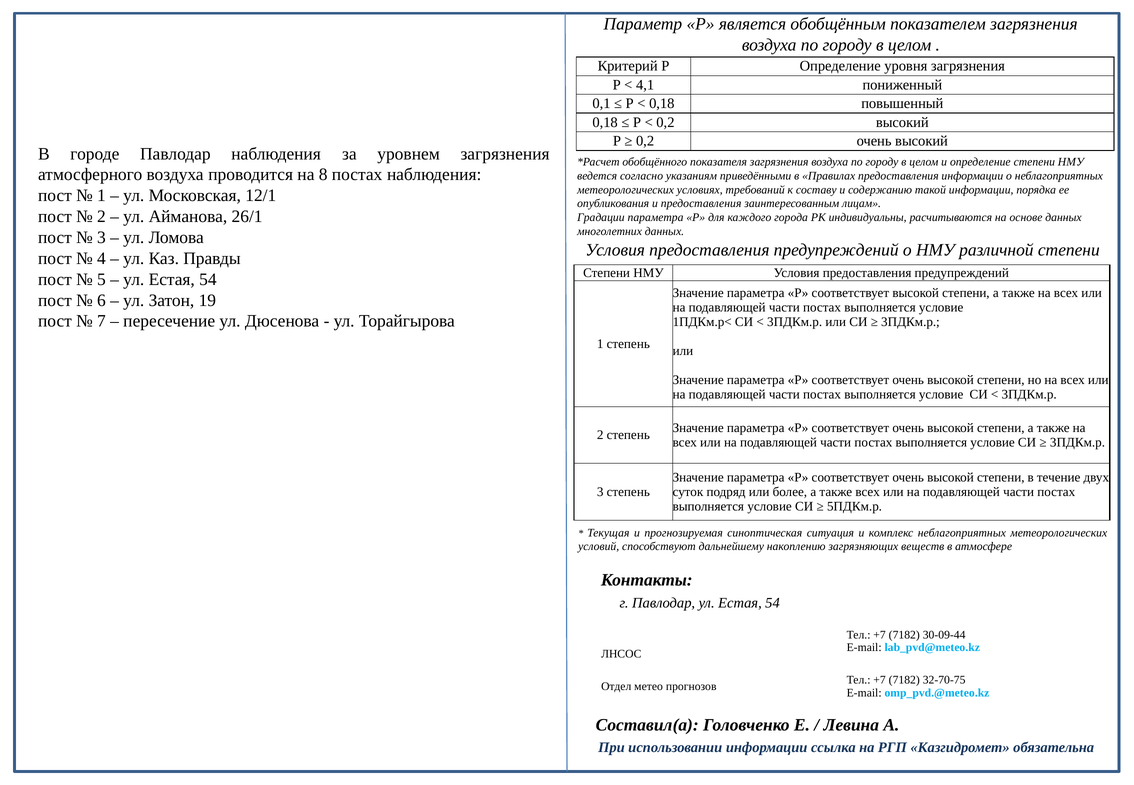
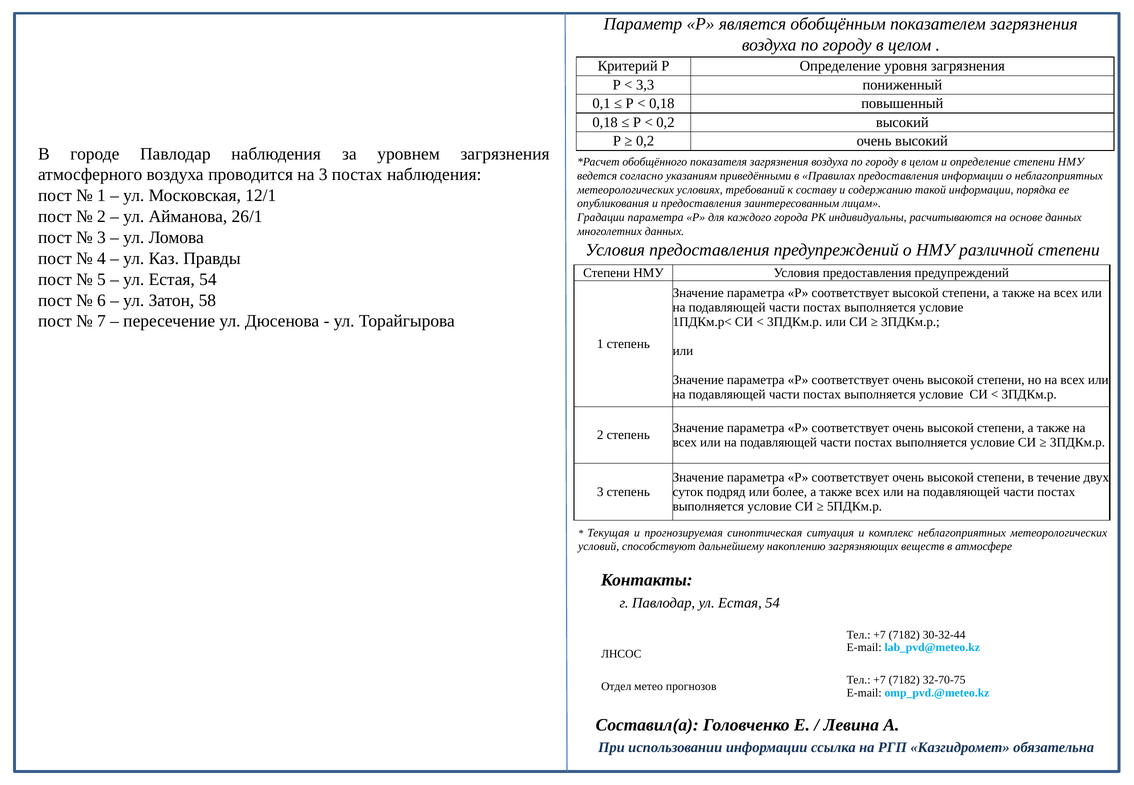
4,1: 4,1 -> 3,3 (645, 85)
на 8: 8 -> 3 (323, 175)
19: 19 -> 58 (207, 300)
30-09-44: 30-09-44 -> 30-32-44 (944, 635)
